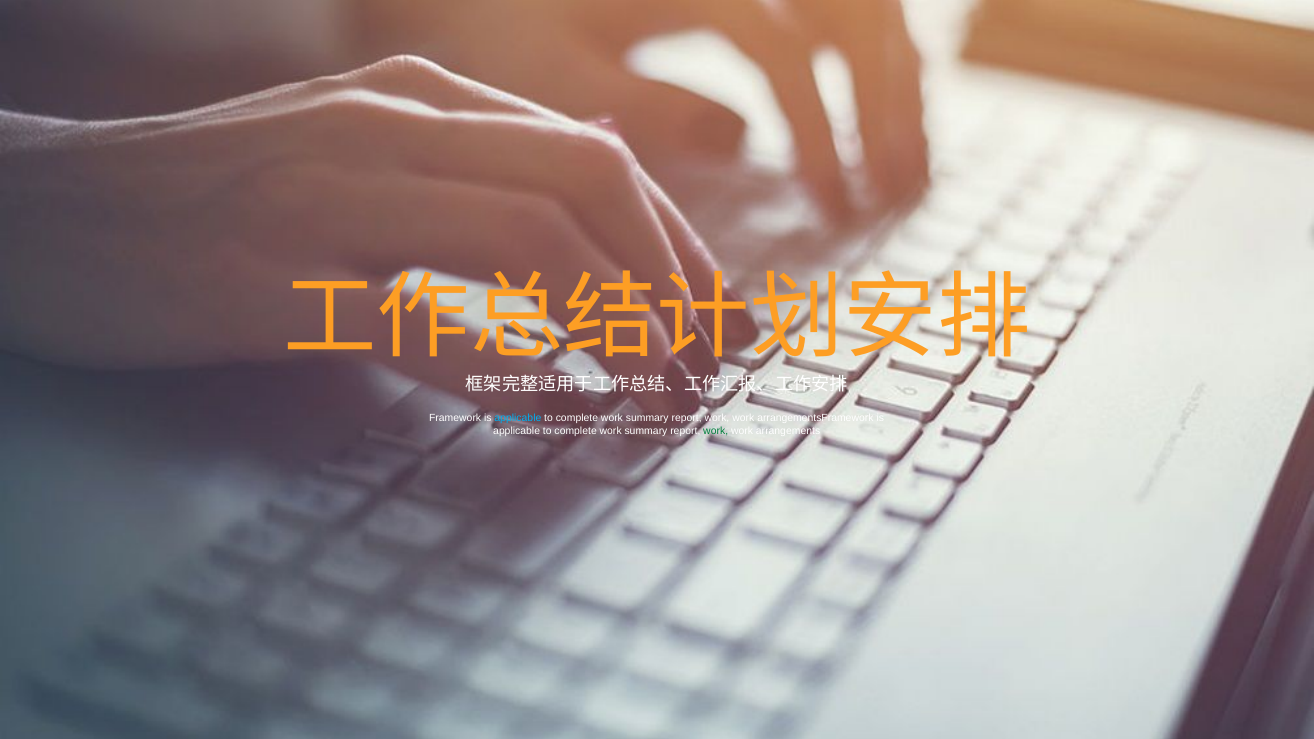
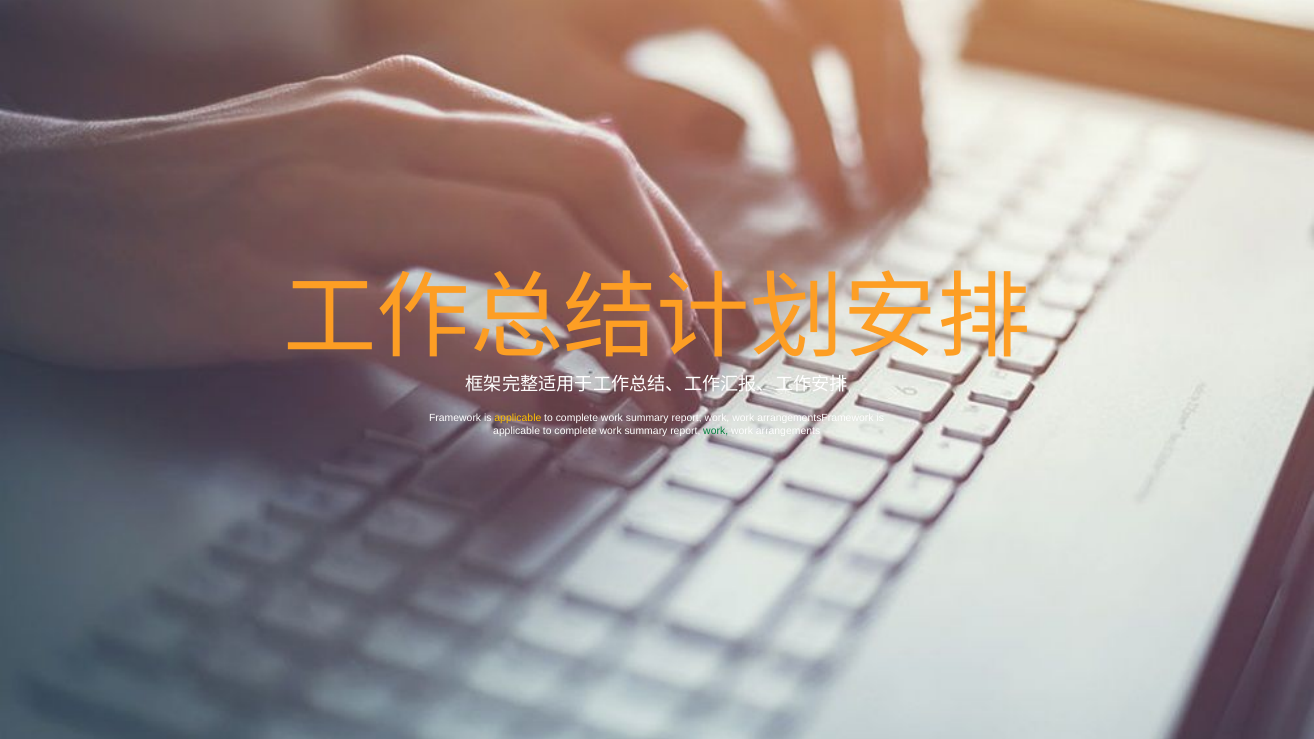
applicable colour: light blue -> yellow (518, 418)
